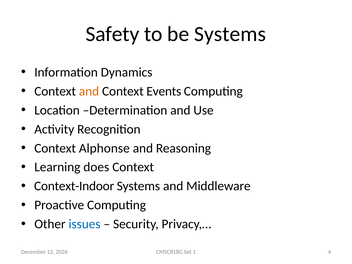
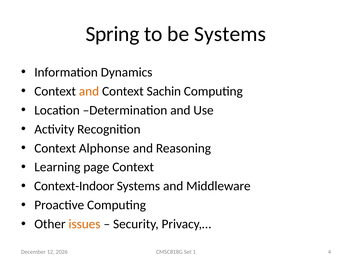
Safety: Safety -> Spring (112, 34)
Events: Events -> Sachin (164, 91)
does: does -> page (96, 167)
issues colour: blue -> orange (85, 224)
